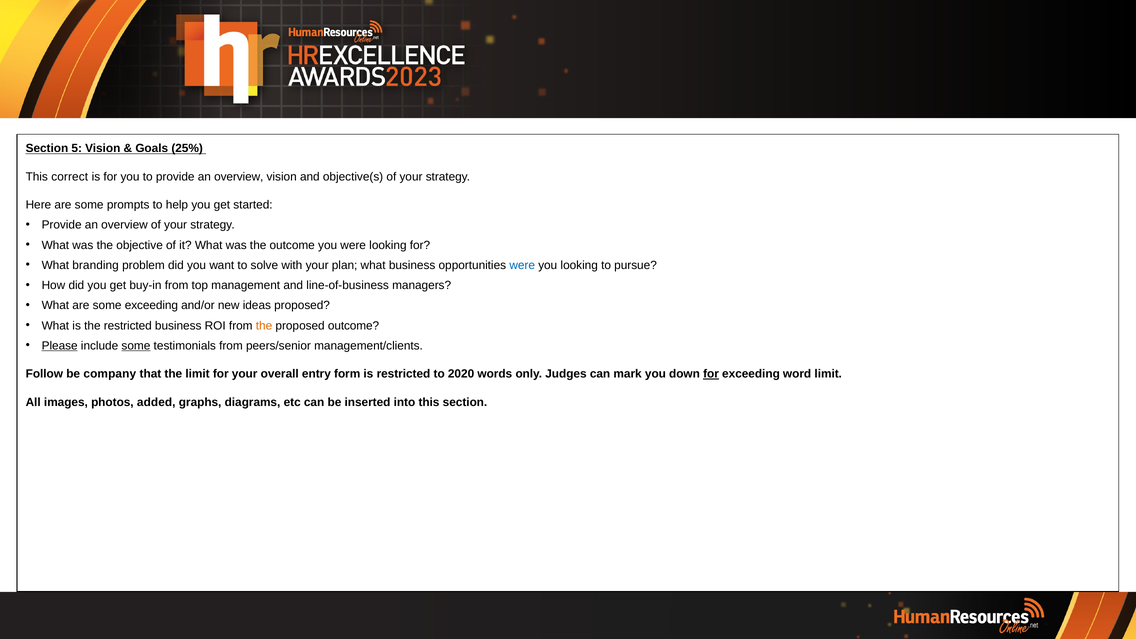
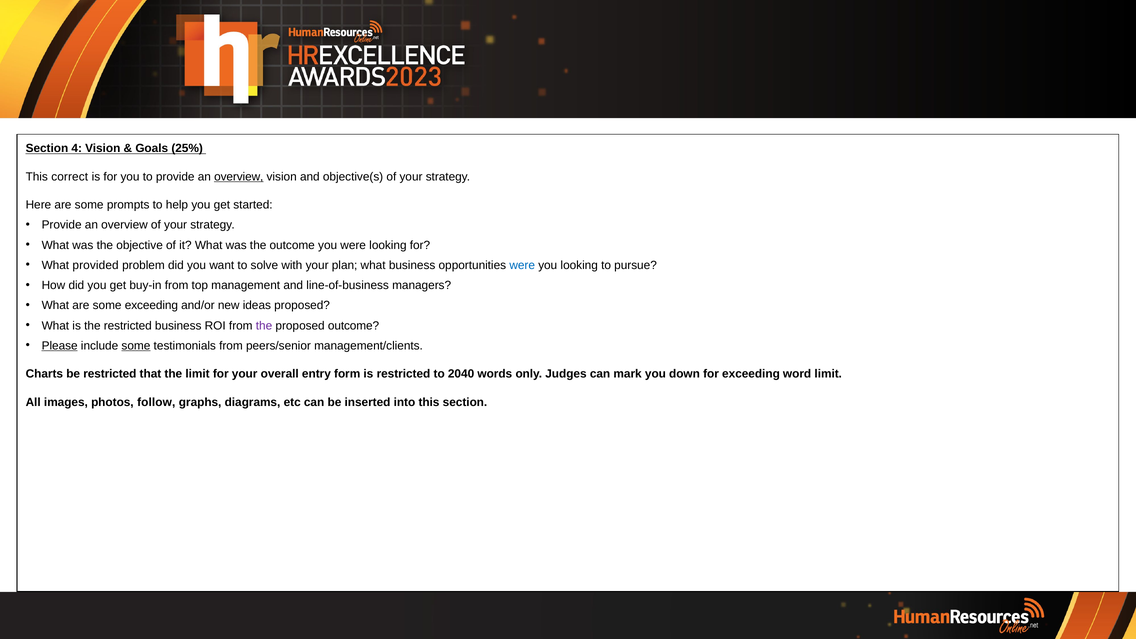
5: 5 -> 4 (77, 149)
overview underline: none -> present (239, 177)
branding: branding -> provided (96, 265)
the colour: orange -> purple (264, 326)
Follow: Follow -> Charts (44, 374)
be company: company -> restricted (110, 374)
2020: 2020 -> 2040 (461, 374)
for underline: present -> none (711, 374)
added: added -> follow (156, 402)
